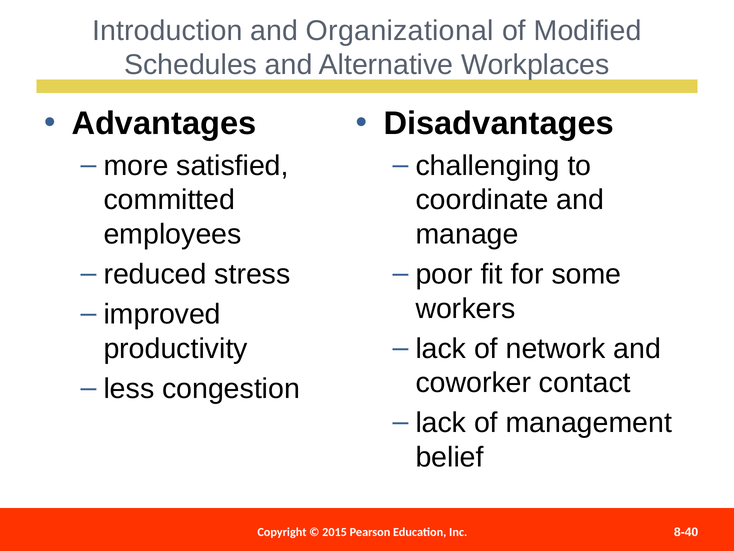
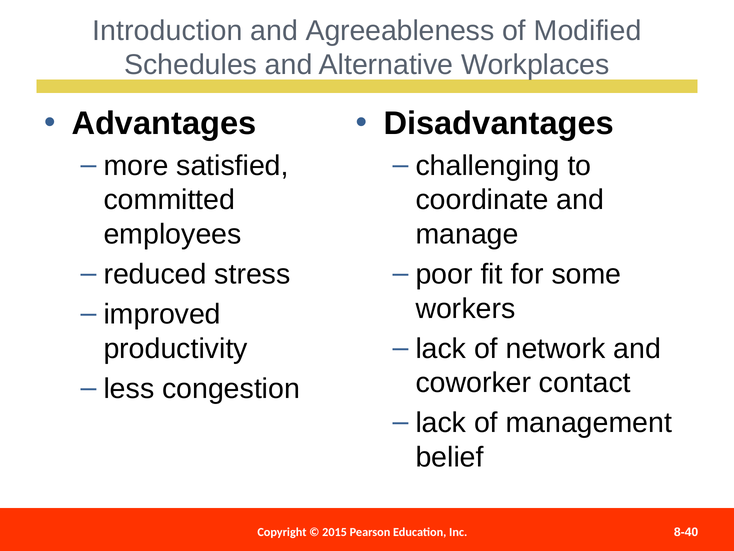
Organizational: Organizational -> Agreeableness (400, 31)
